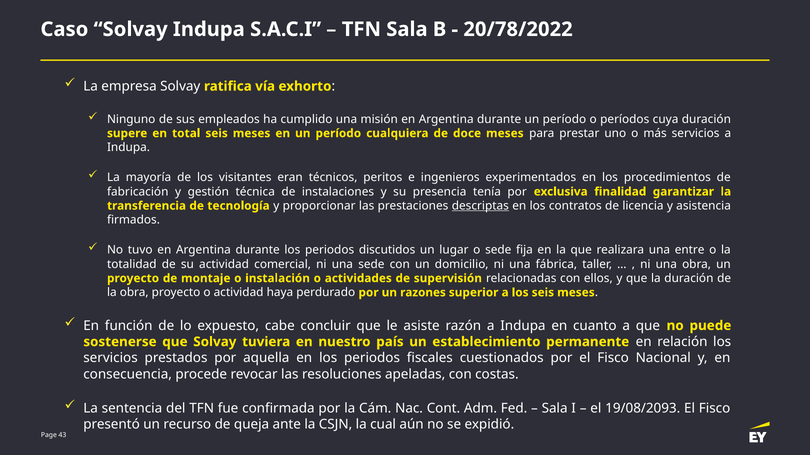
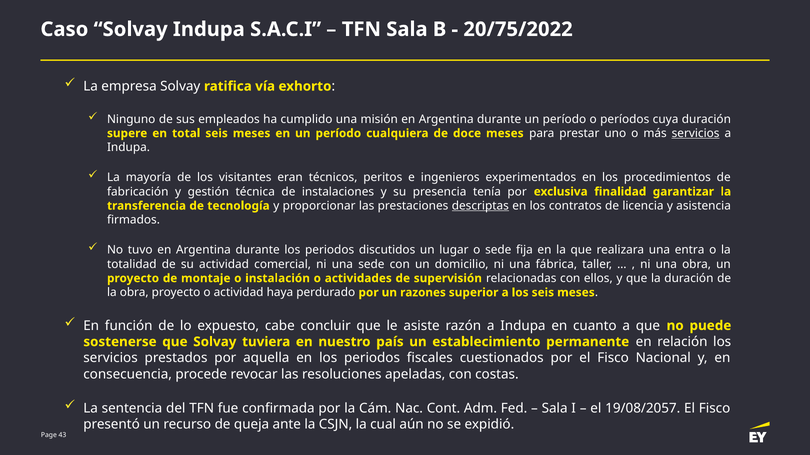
20/78/2022: 20/78/2022 -> 20/75/2022 (518, 29)
servicios underline: none -> present (696, 133)
entre: entre -> entra (690, 250)
19/08/2093: 19/08/2093 -> 19/08/2057 (643, 408)
